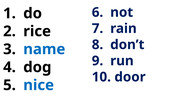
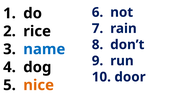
nice colour: blue -> orange (39, 85)
